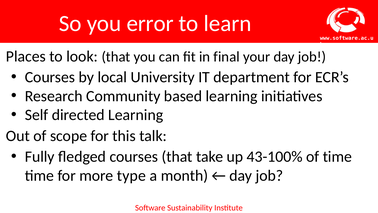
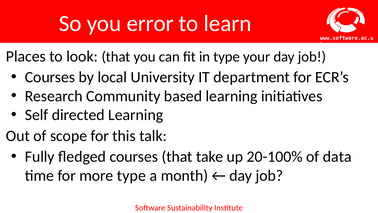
in final: final -> type (227, 57)
43-100%: 43-100% -> 20-100% (275, 156)
of time: time -> data (337, 156)
